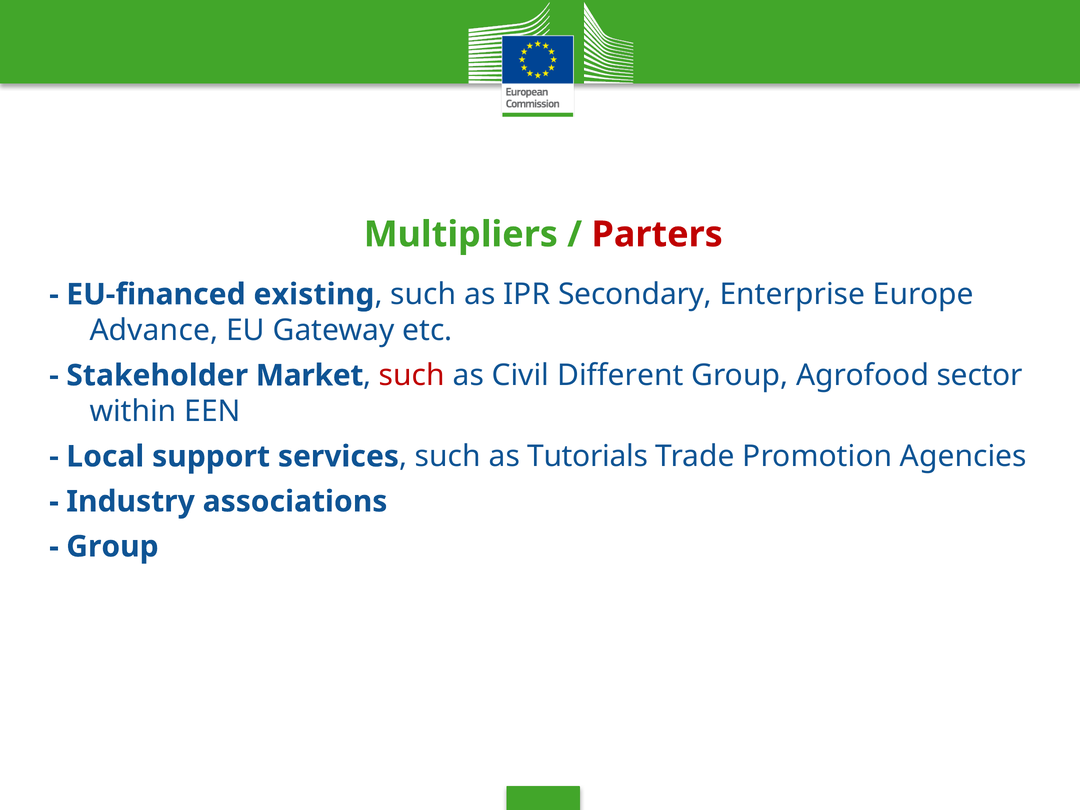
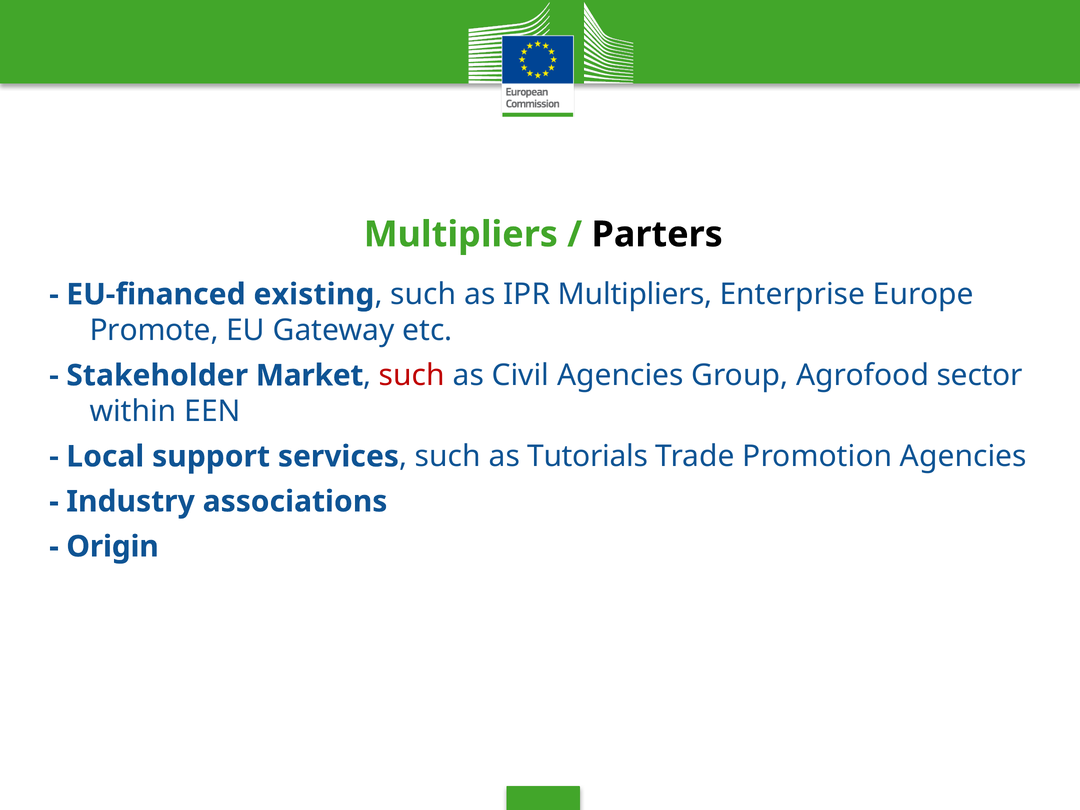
Parters colour: red -> black (657, 234)
IPR Secondary: Secondary -> Multipliers (635, 294)
Advance: Advance -> Promote (154, 330)
Civil Different: Different -> Agencies (620, 375)
Group: Group -> Origin (113, 547)
